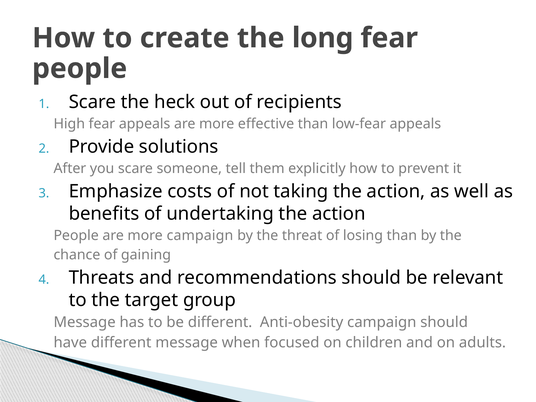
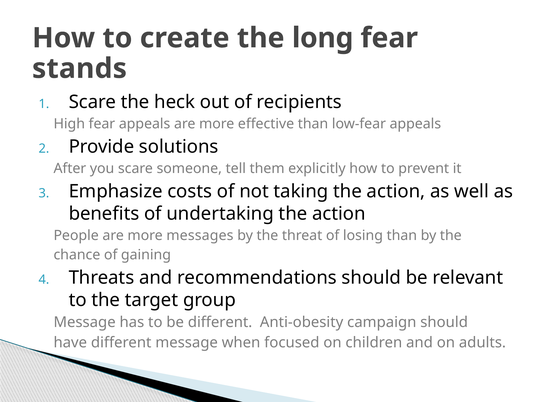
people: people -> stands (79, 69)
more campaign: campaign -> messages (200, 235)
